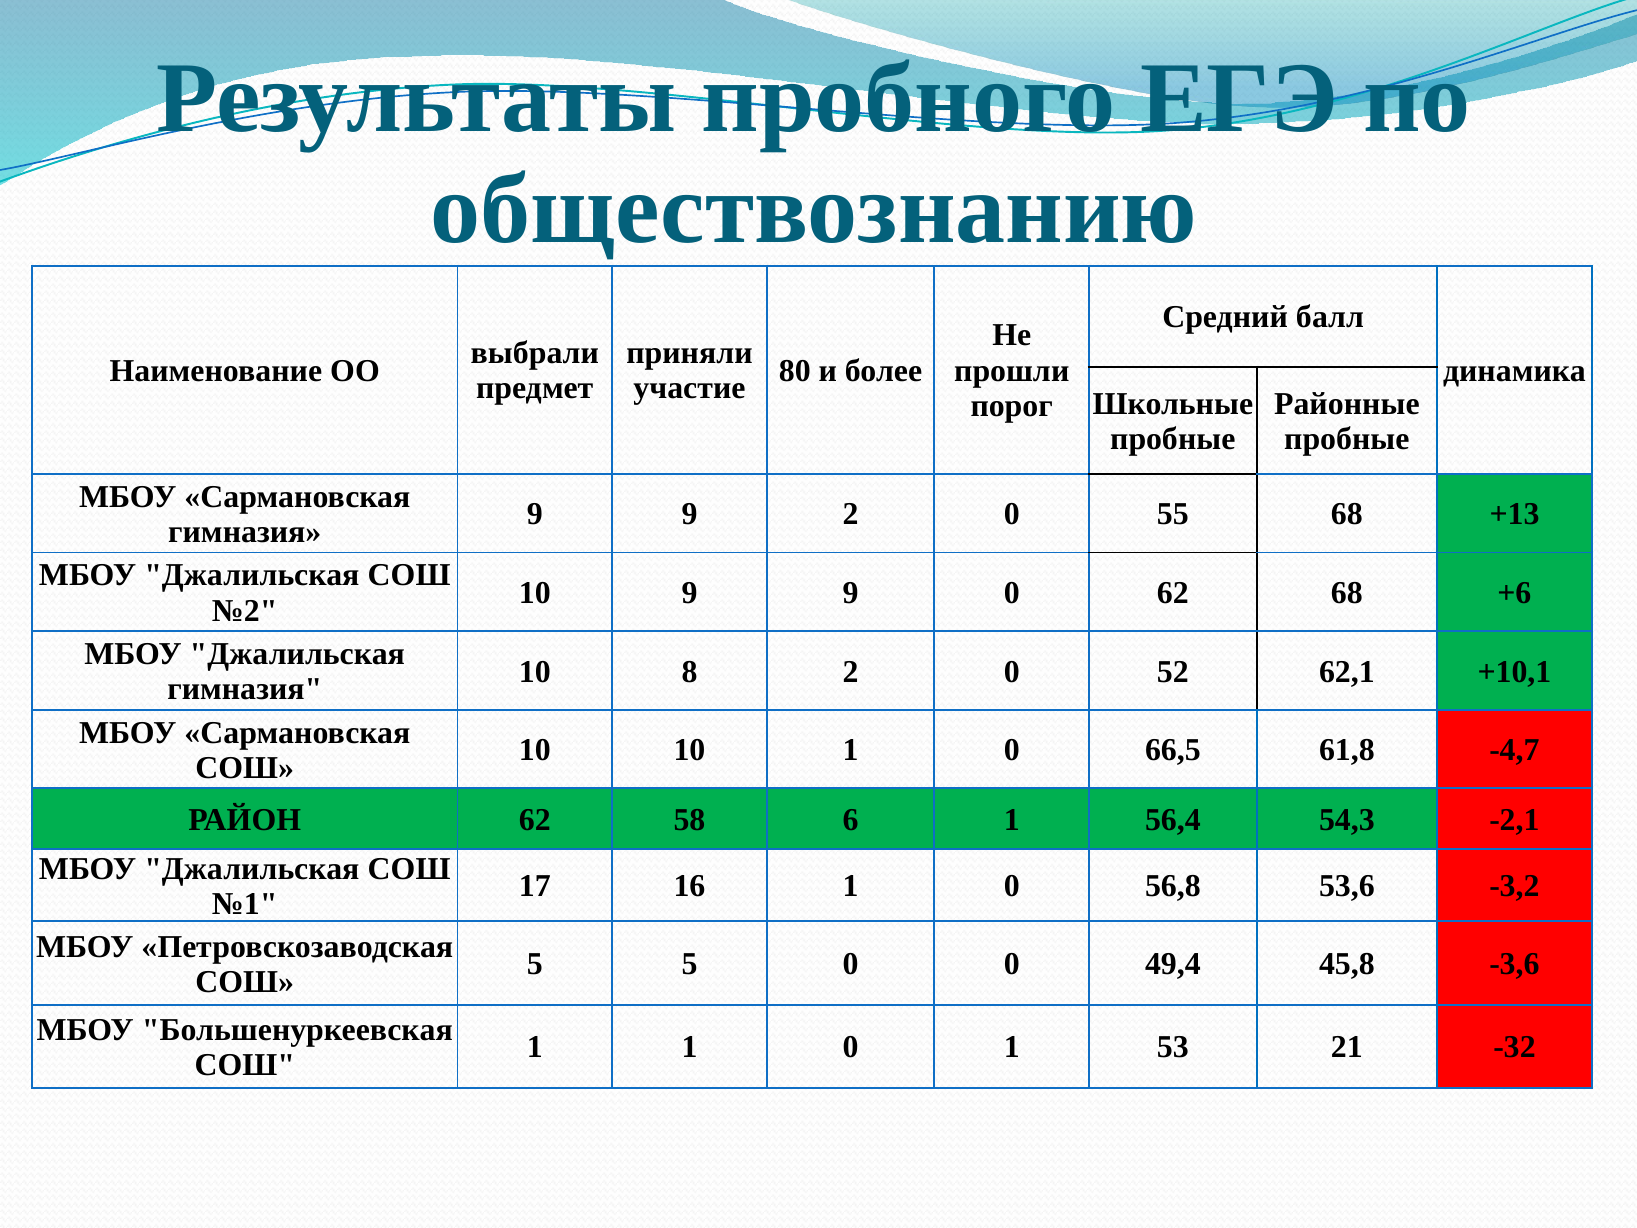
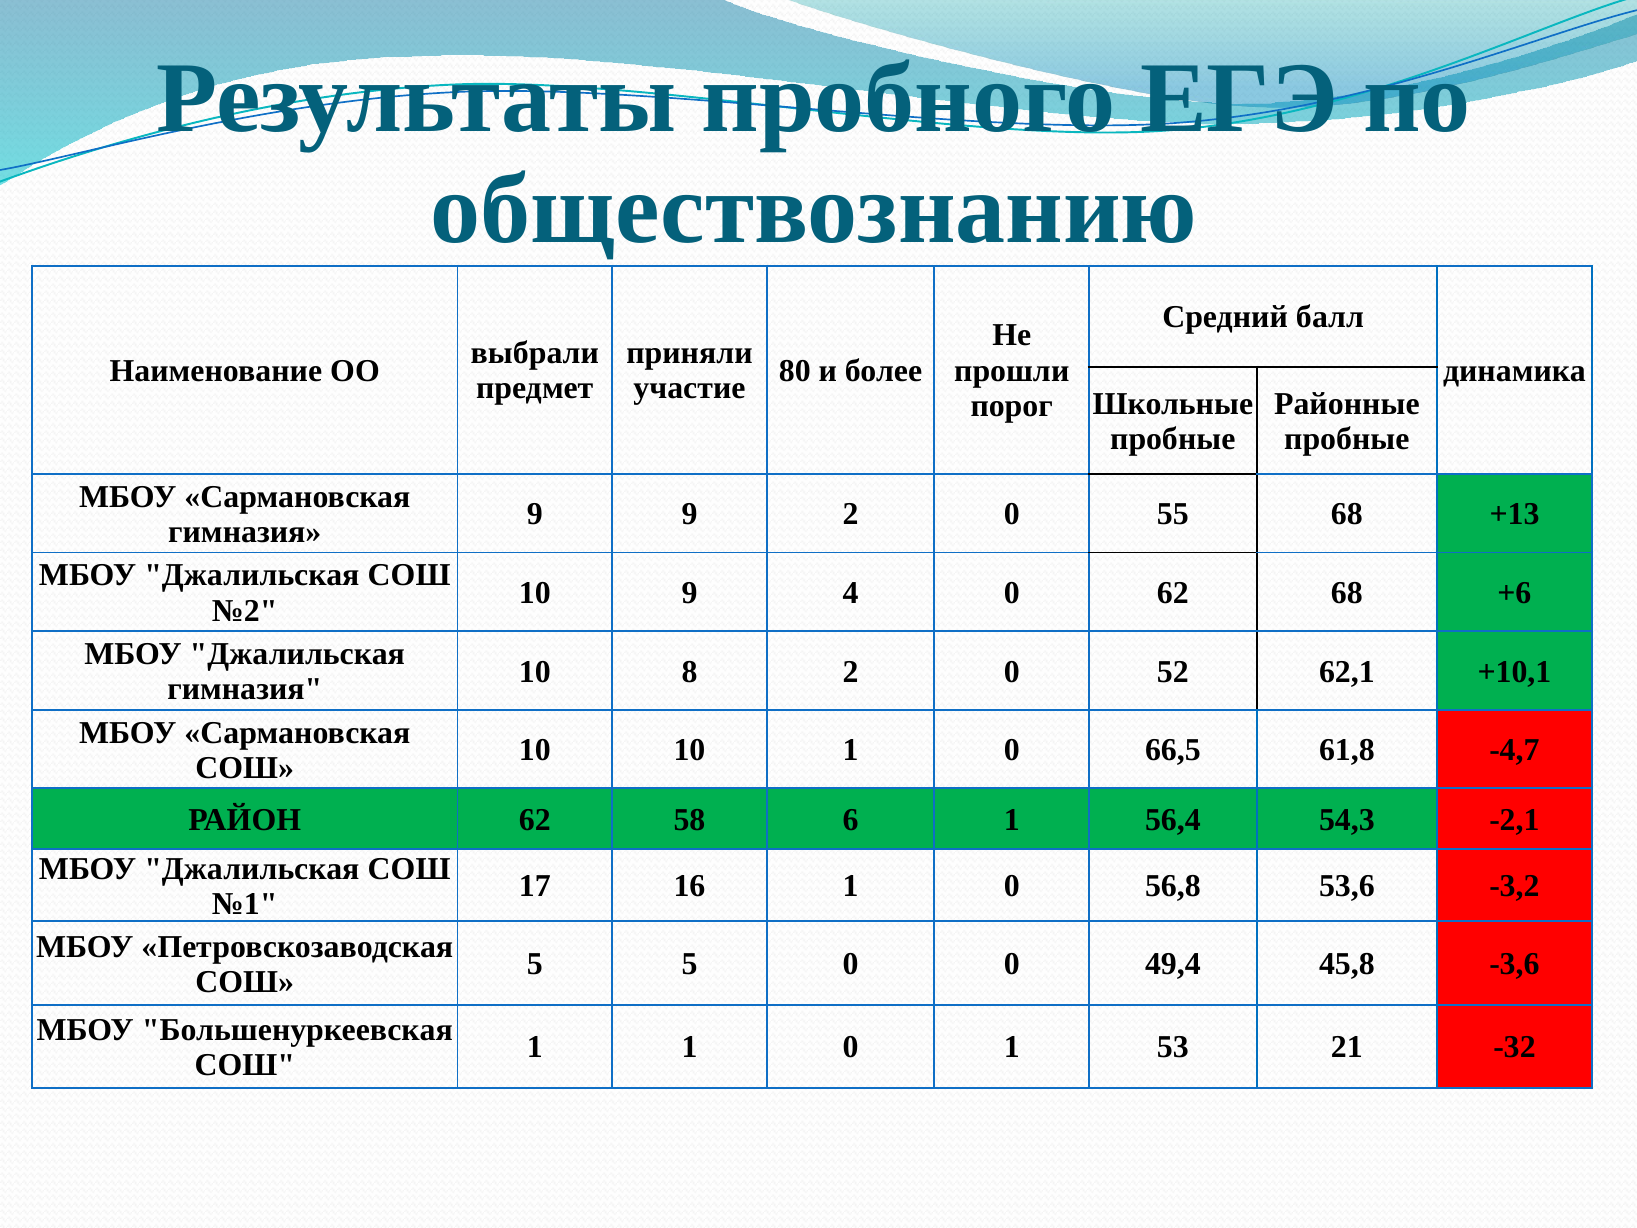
10 9 9: 9 -> 4 (851, 593)
